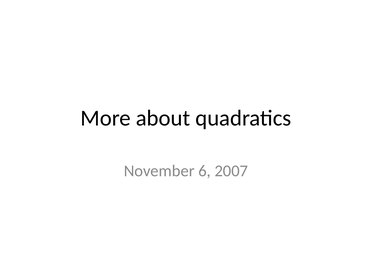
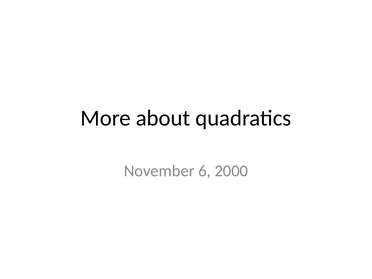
2007: 2007 -> 2000 (231, 171)
